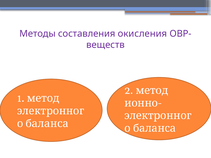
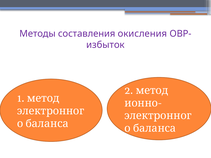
веществ: веществ -> избыток (105, 45)
